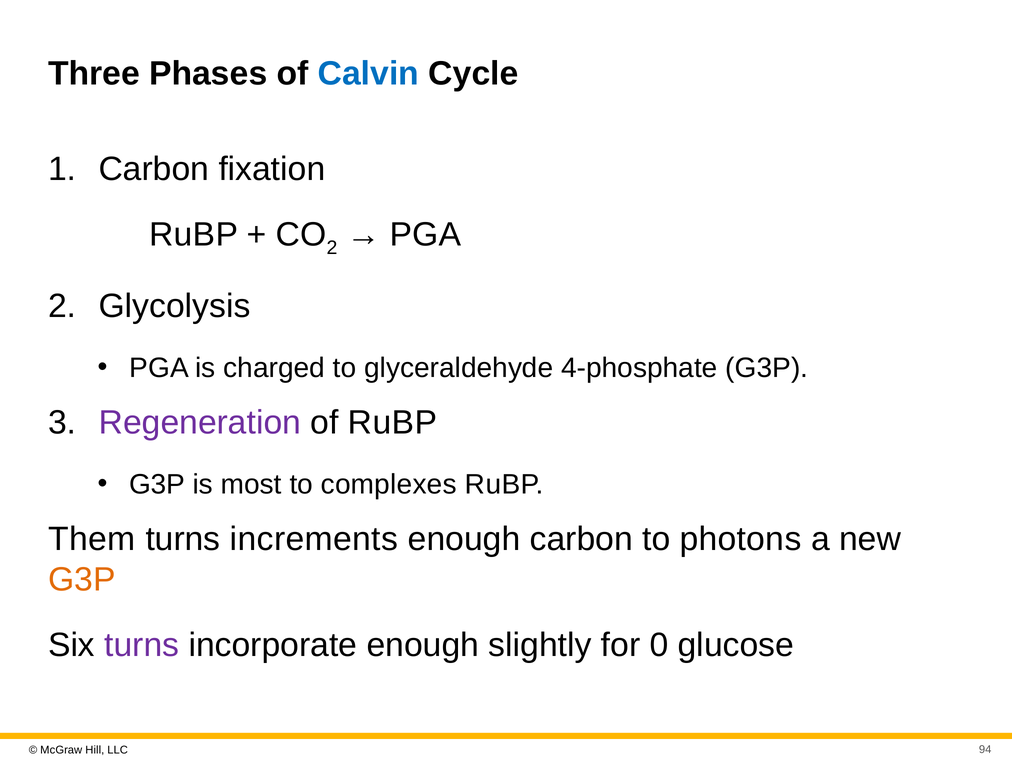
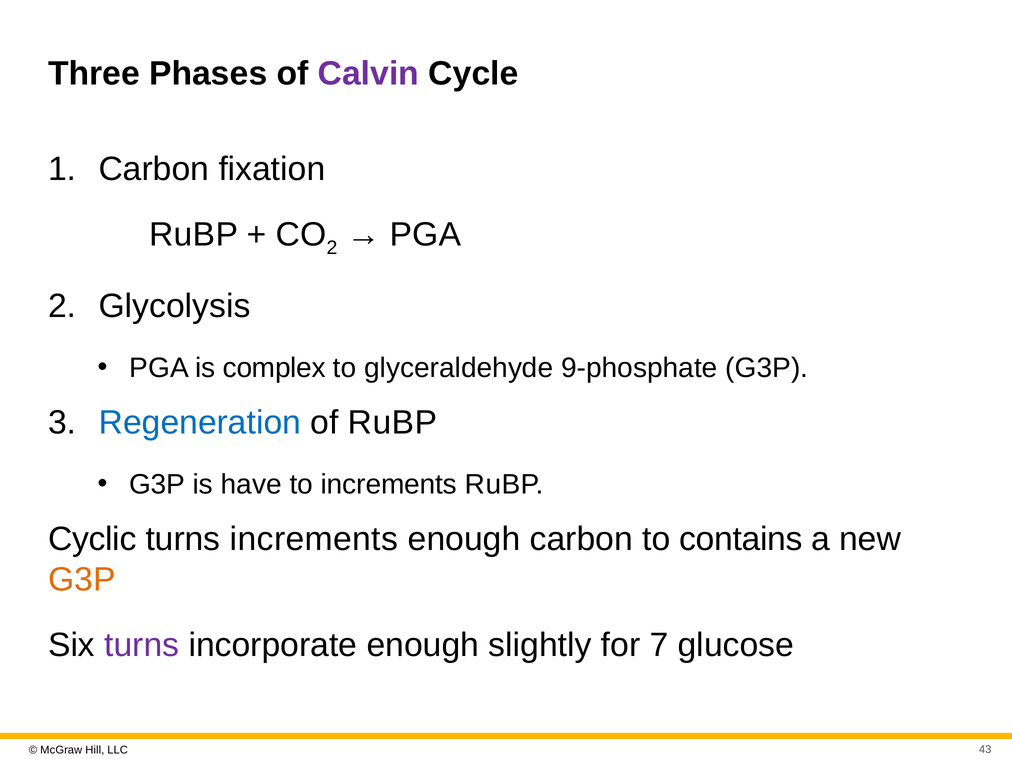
Calvin colour: blue -> purple (368, 74)
charged: charged -> complex (274, 368)
4-phosphate: 4-phosphate -> 9-phosphate (639, 368)
Regeneration colour: purple -> blue (200, 423)
most: most -> have (251, 485)
to complexes: complexes -> increments (389, 485)
Them: Them -> Cyclic (92, 539)
photons: photons -> contains (741, 539)
0: 0 -> 7 (659, 645)
94: 94 -> 43 (985, 749)
